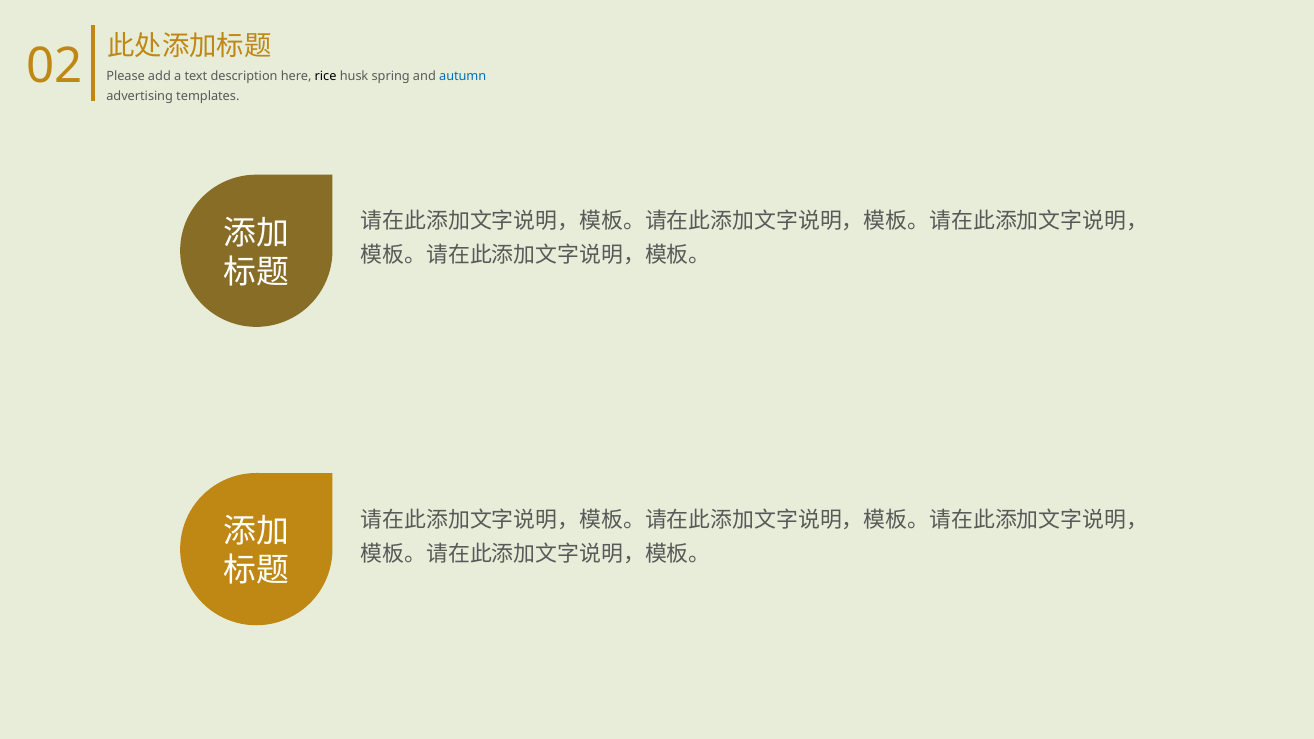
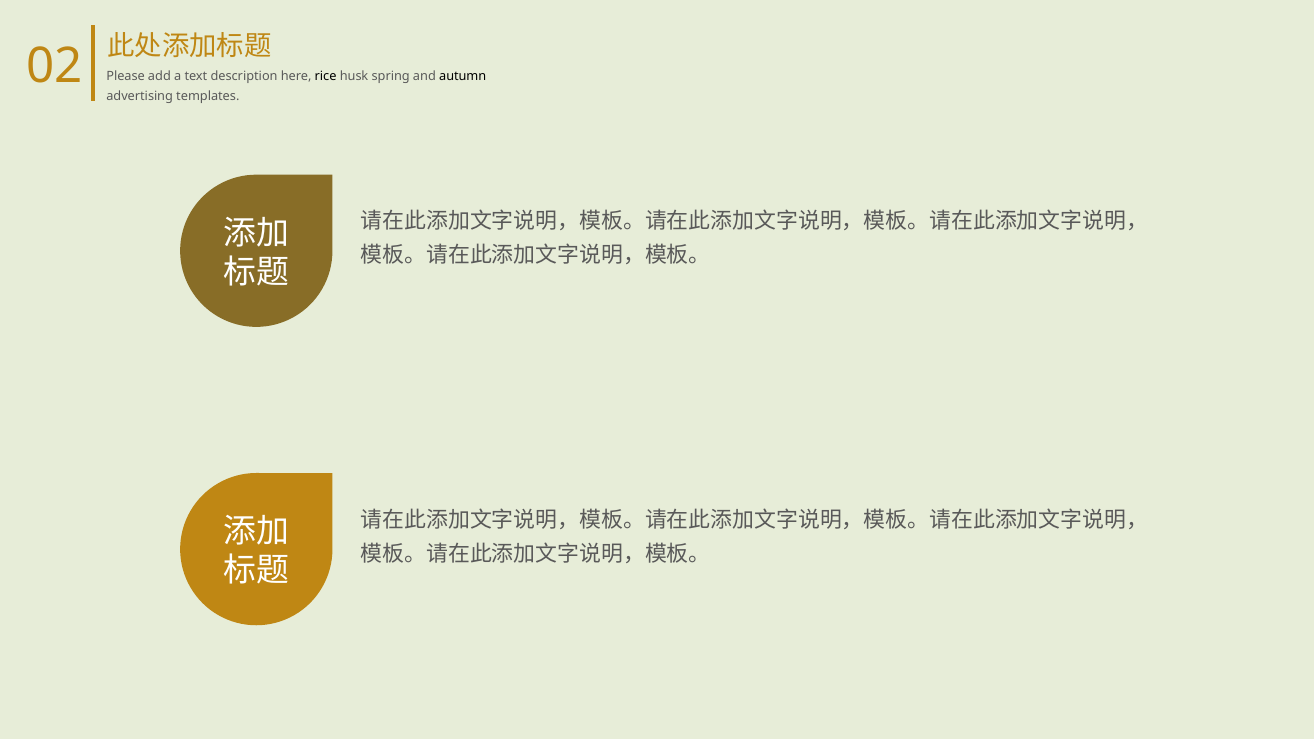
autumn colour: blue -> black (463, 77)
